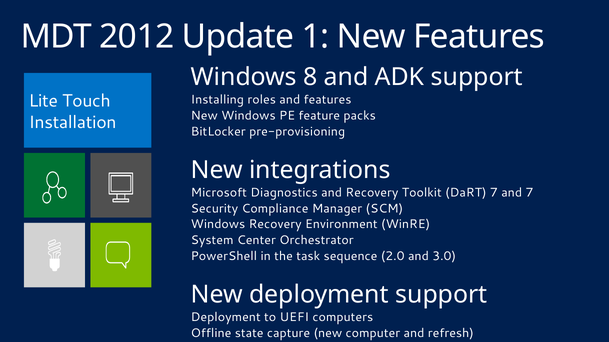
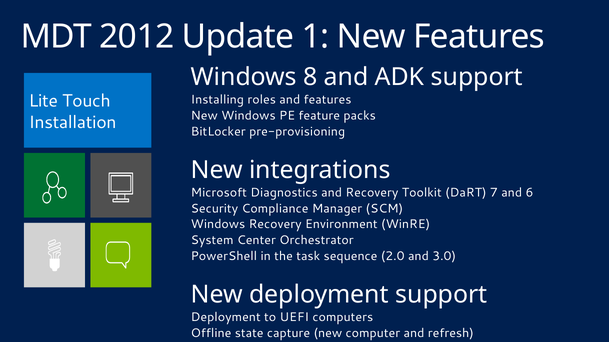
and 7: 7 -> 6 (530, 193)
